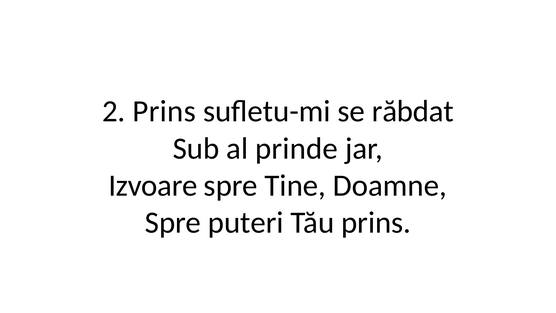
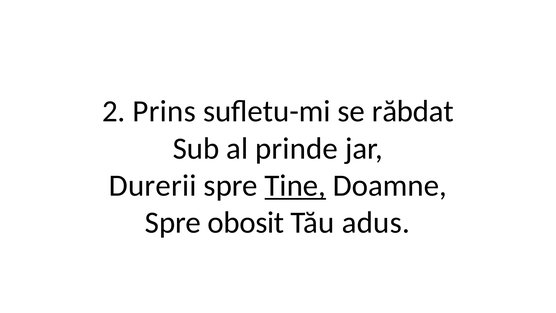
Izvoare: Izvoare -> Durerii (153, 185)
Tine underline: none -> present (295, 185)
puteri: puteri -> obosit (246, 222)
Tău prins: prins -> adus (376, 222)
